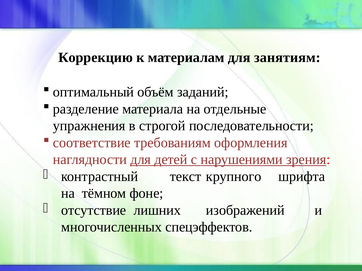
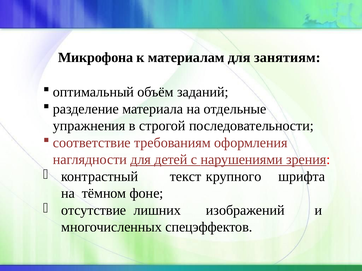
Коррекцию: Коррекцию -> Микрофона (96, 58)
